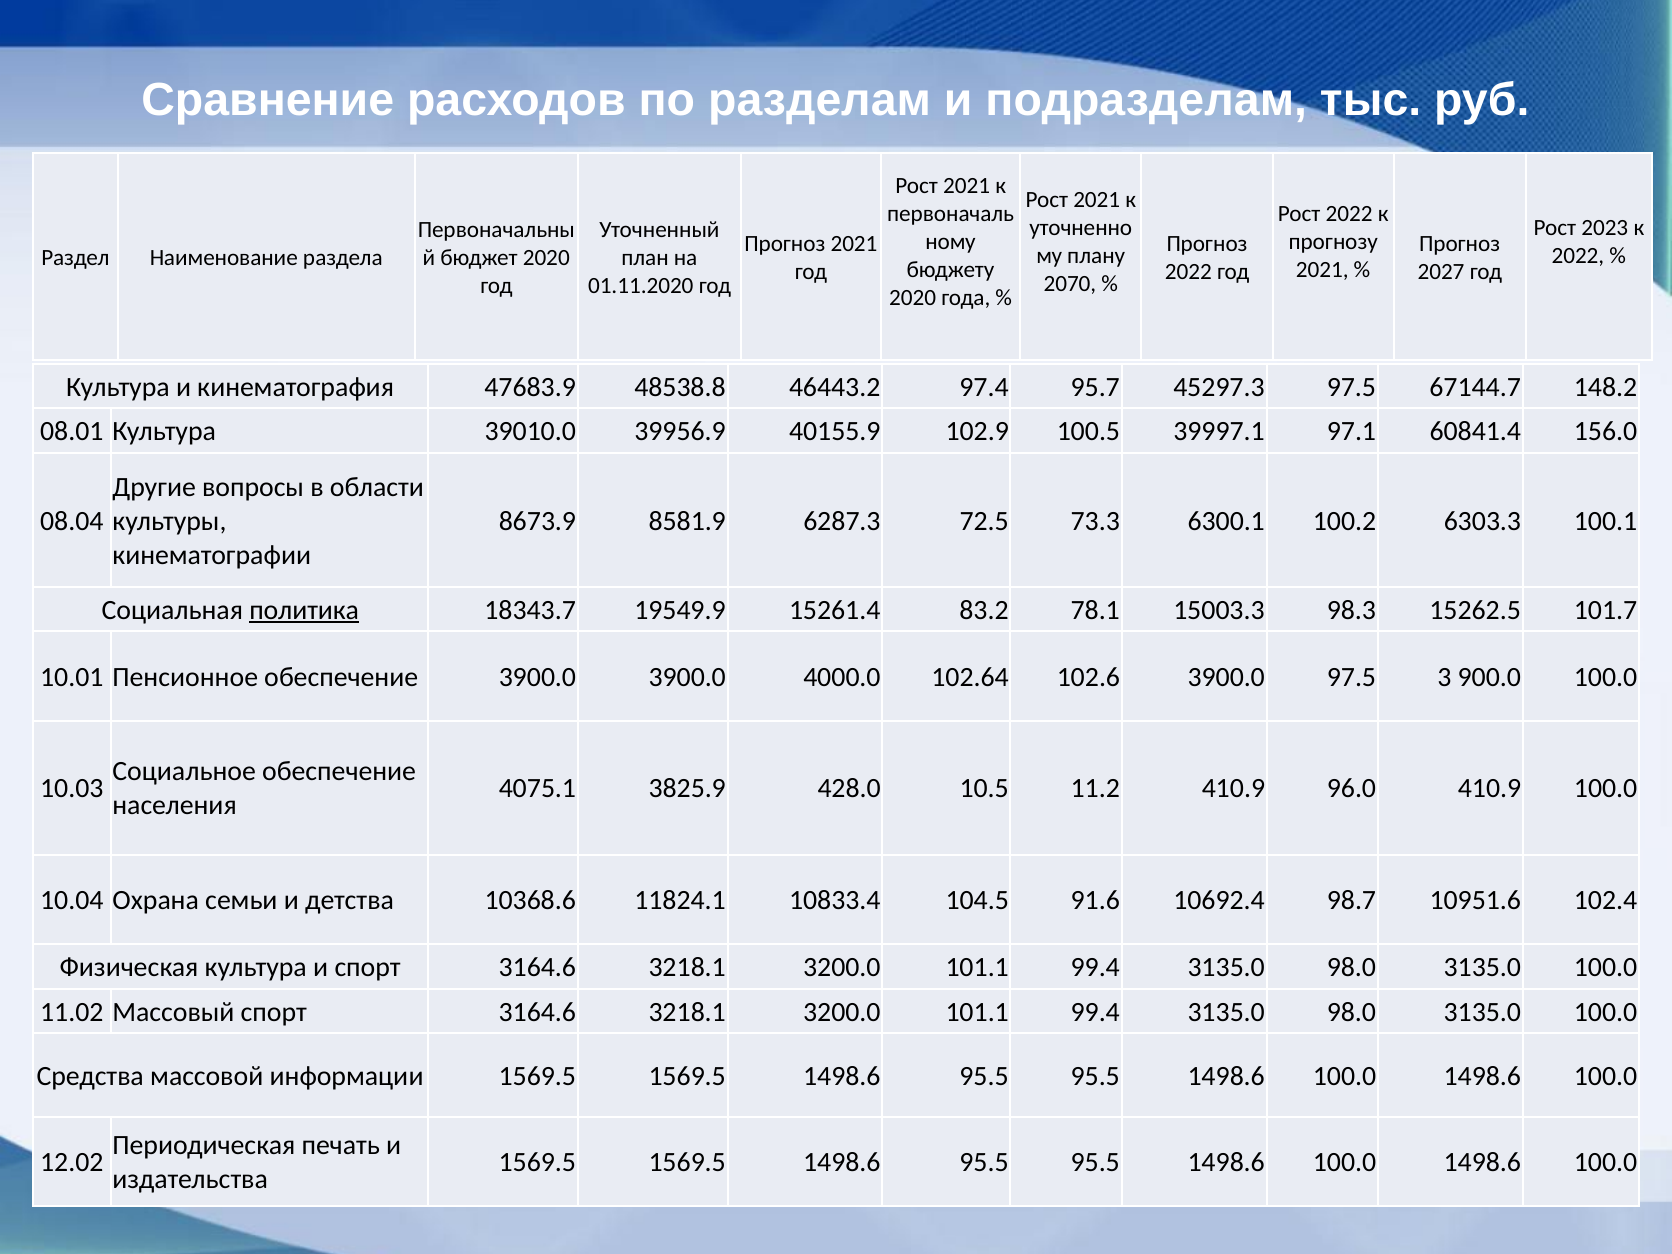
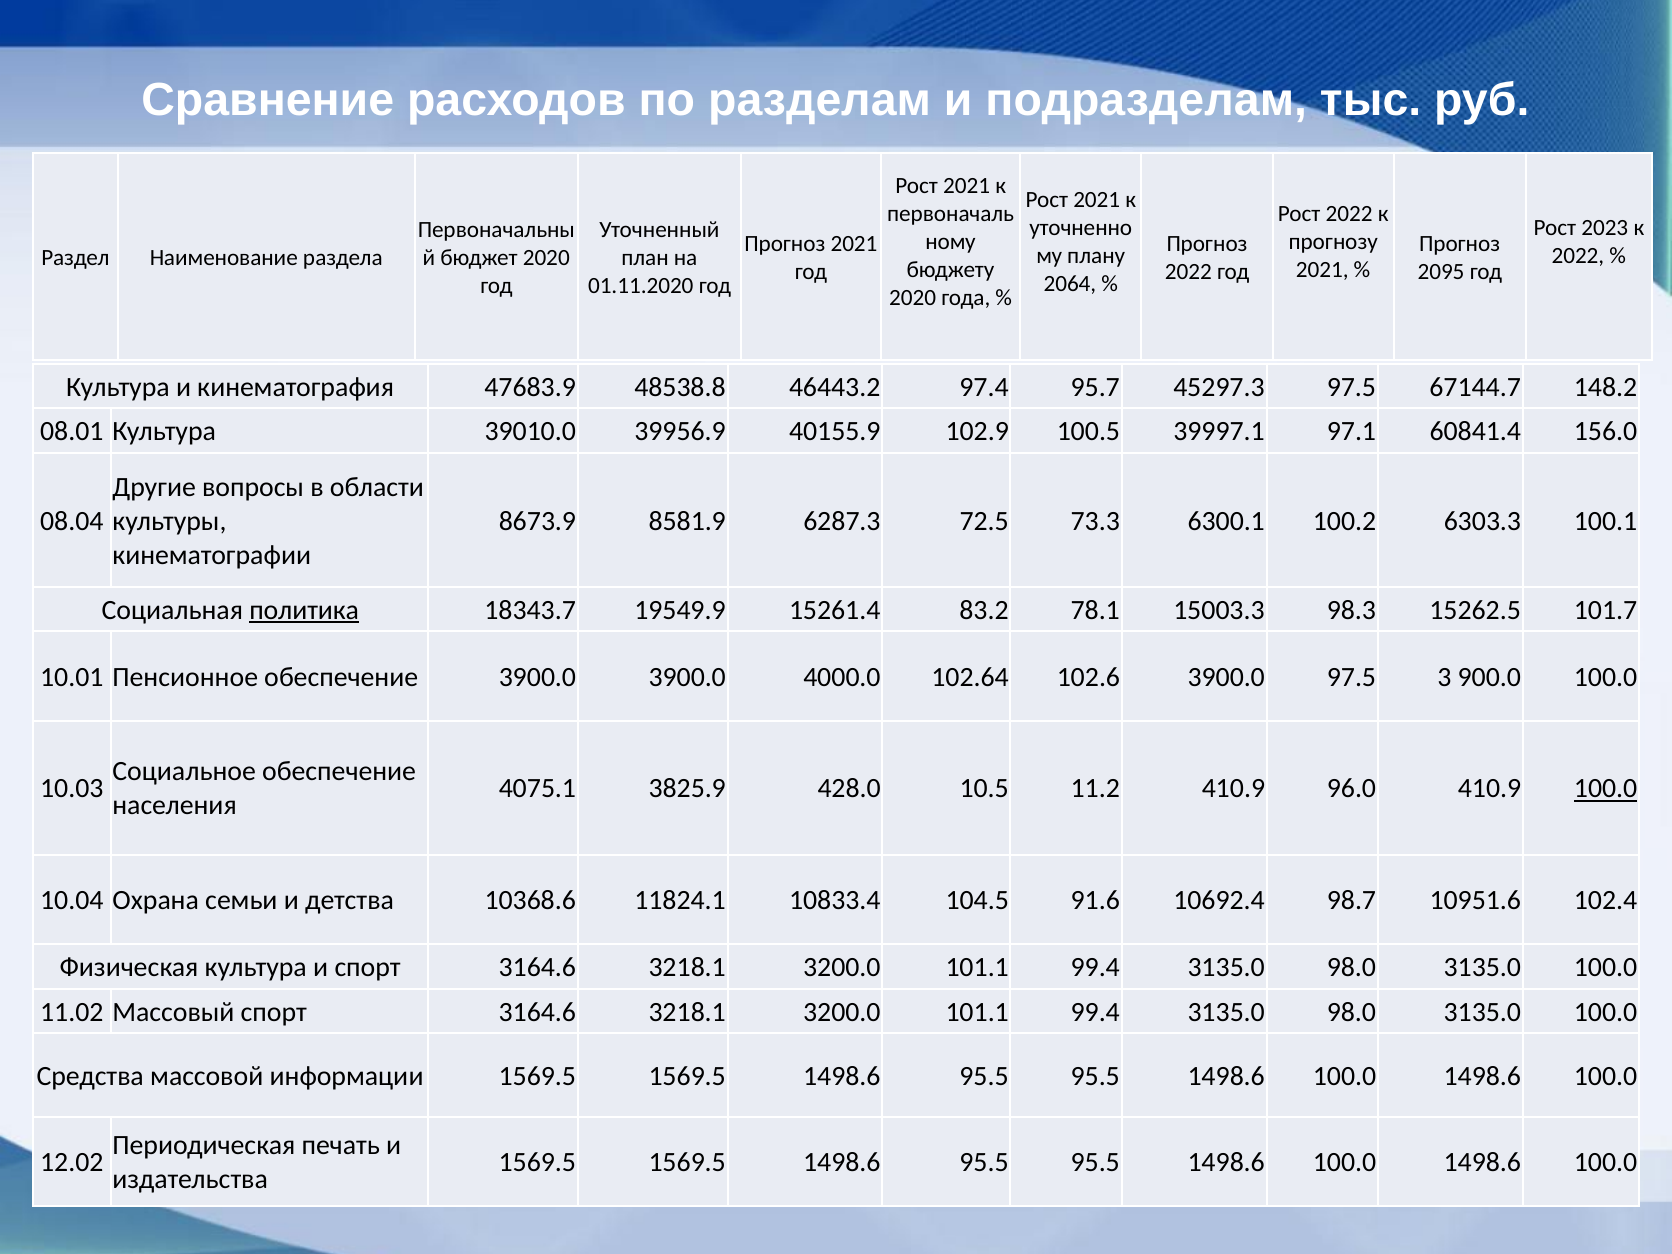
2027: 2027 -> 2095 (1441, 272)
2070: 2070 -> 2064 (1070, 284)
100.0 underline: none -> present (1606, 789)
